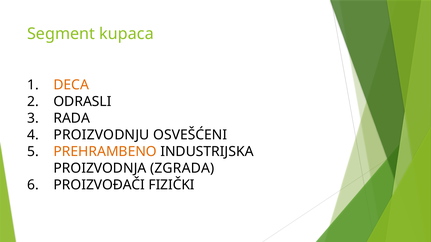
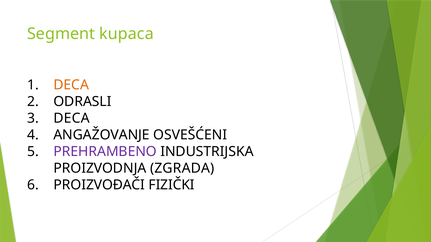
RADA: RADA -> DECA (72, 119)
PROIZVODNJU: PROIZVODNJU -> ANGAŽOVANJE (102, 135)
PREHRAMBENO colour: orange -> purple (105, 152)
